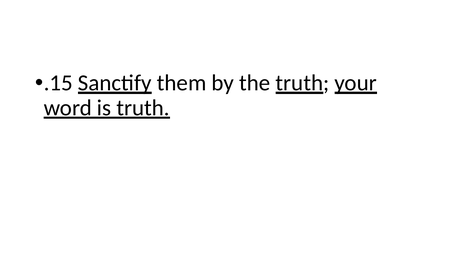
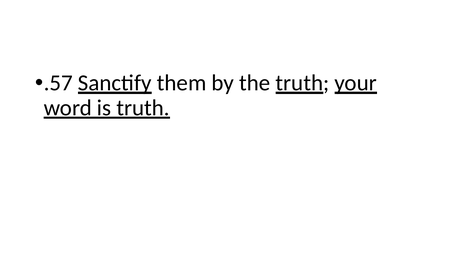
.15: .15 -> .57 (58, 83)
